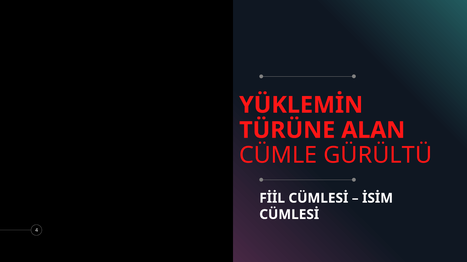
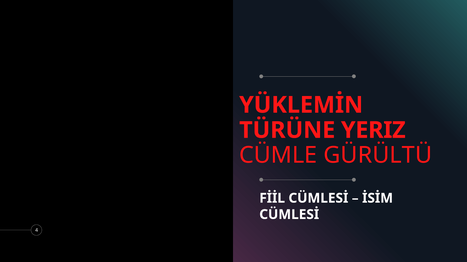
ALAN: ALAN -> YERIZ (373, 130)
